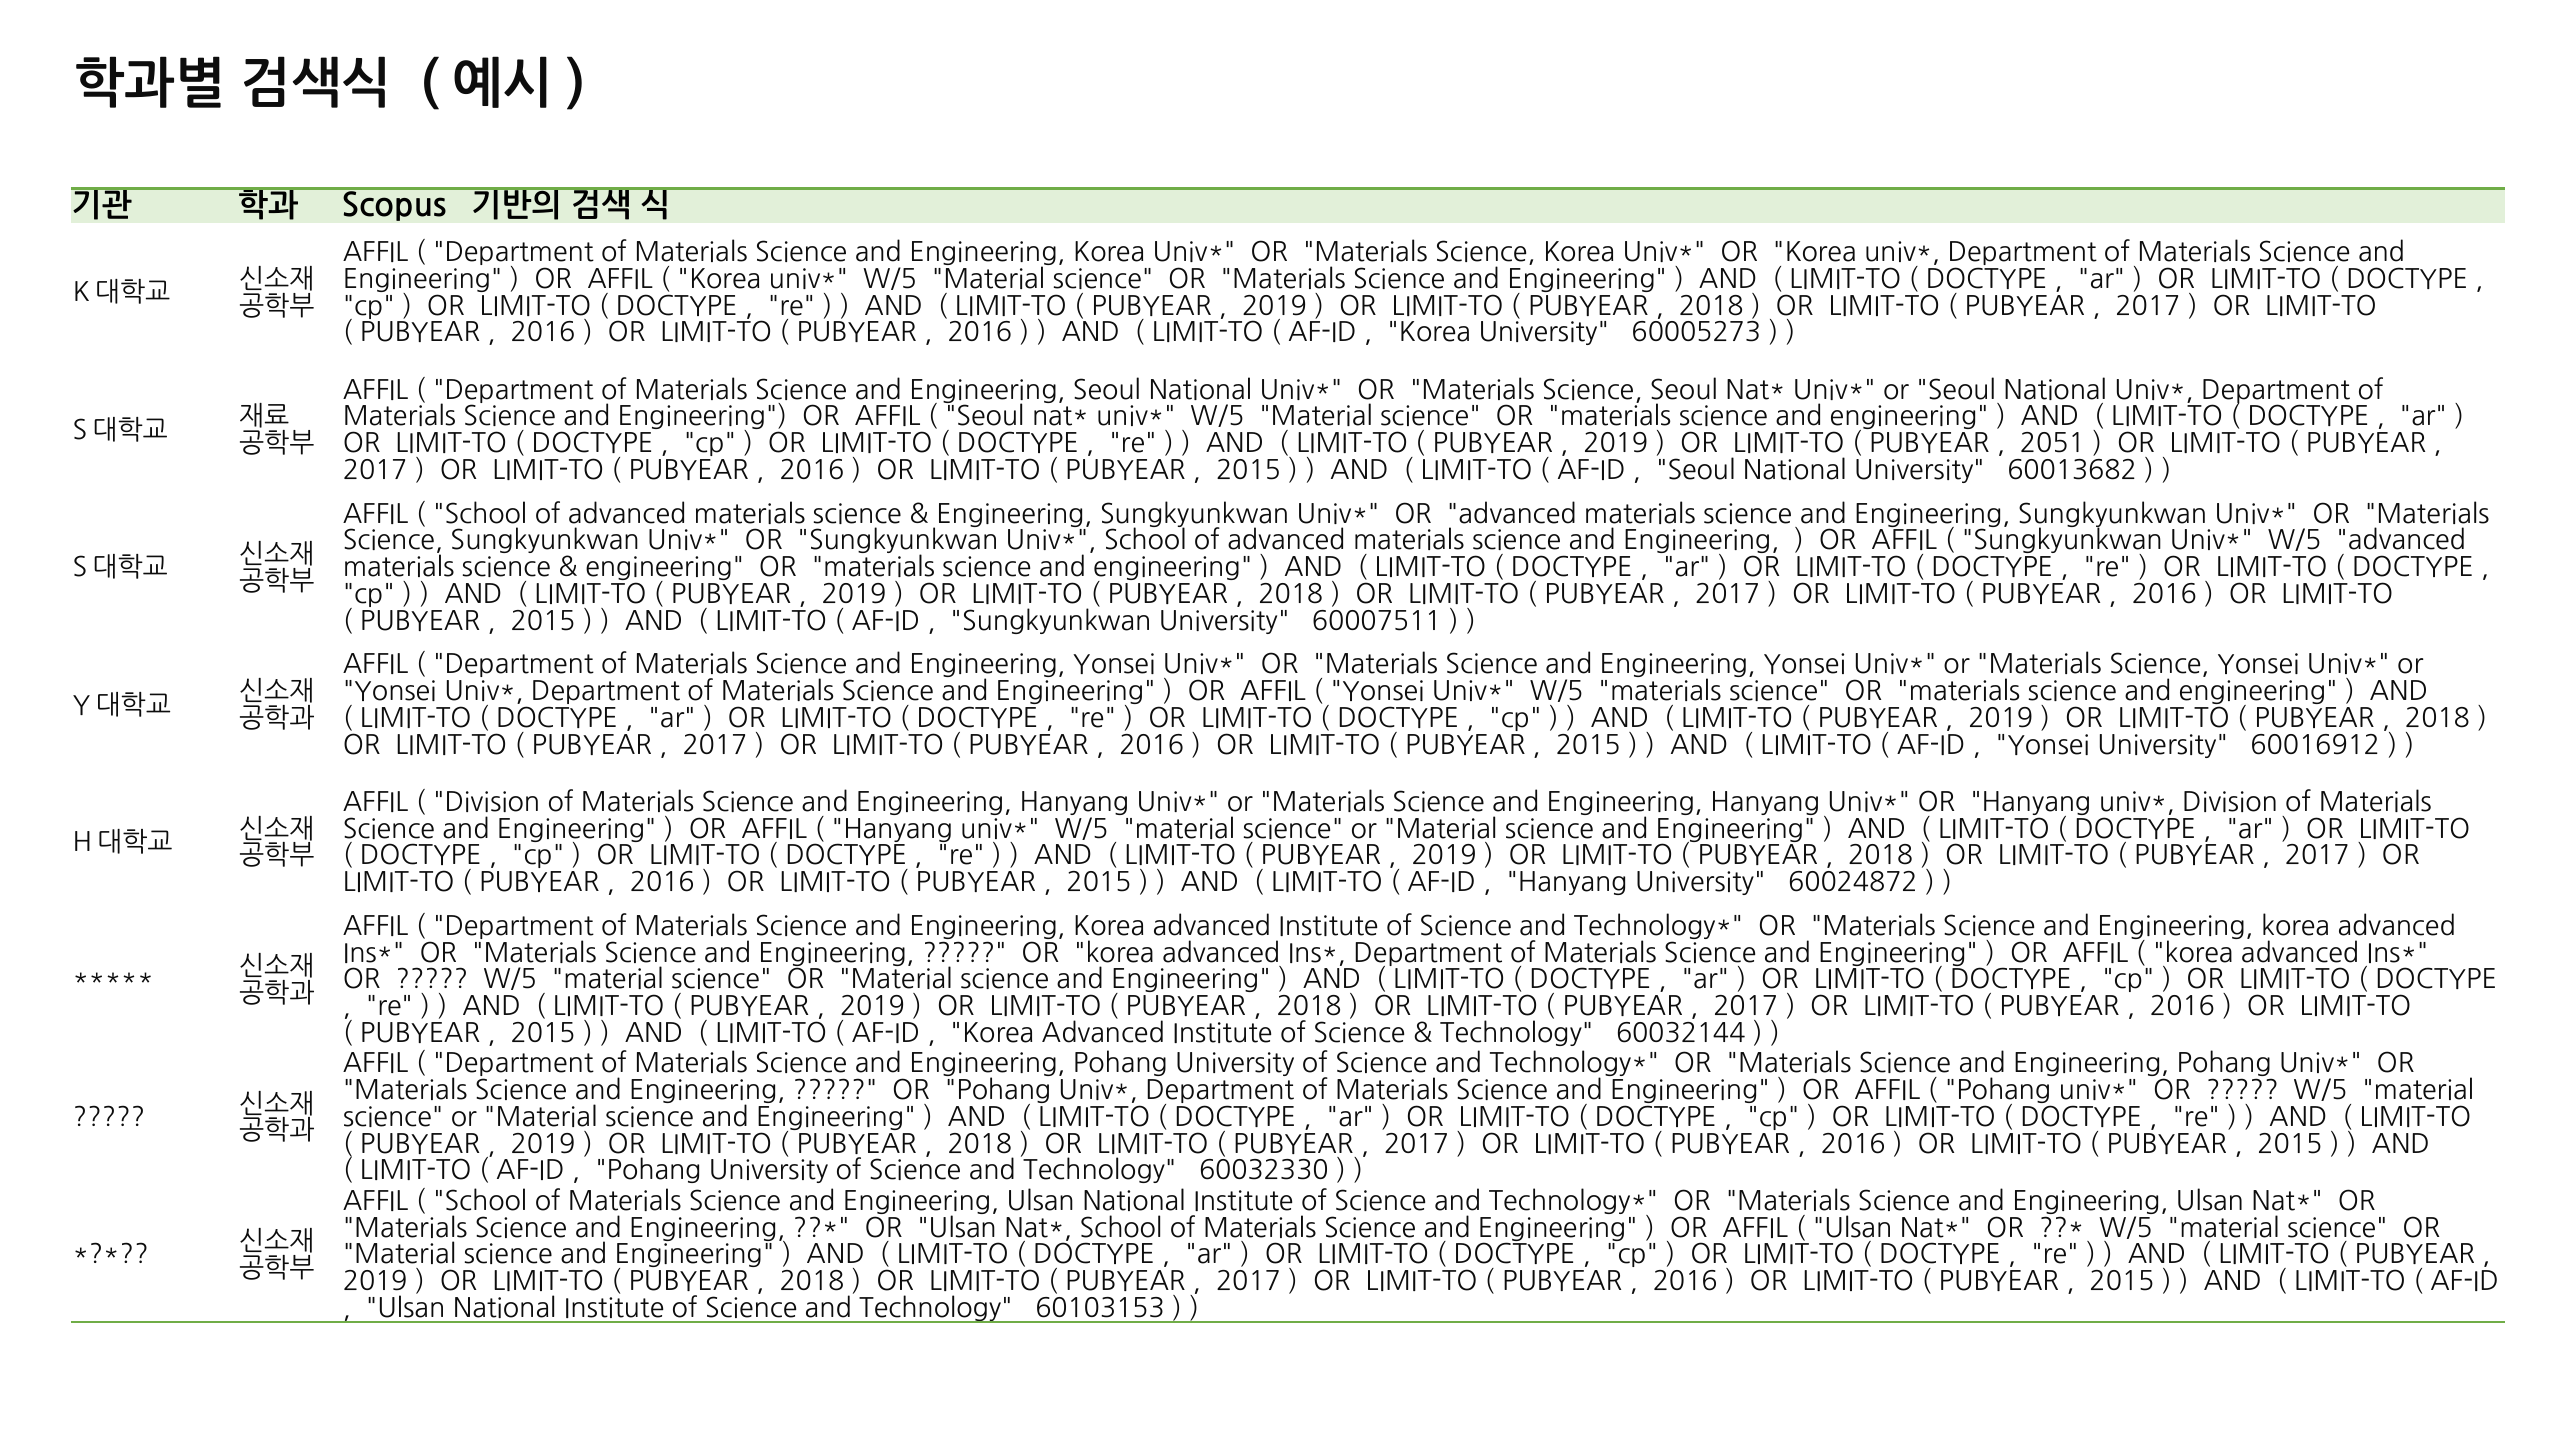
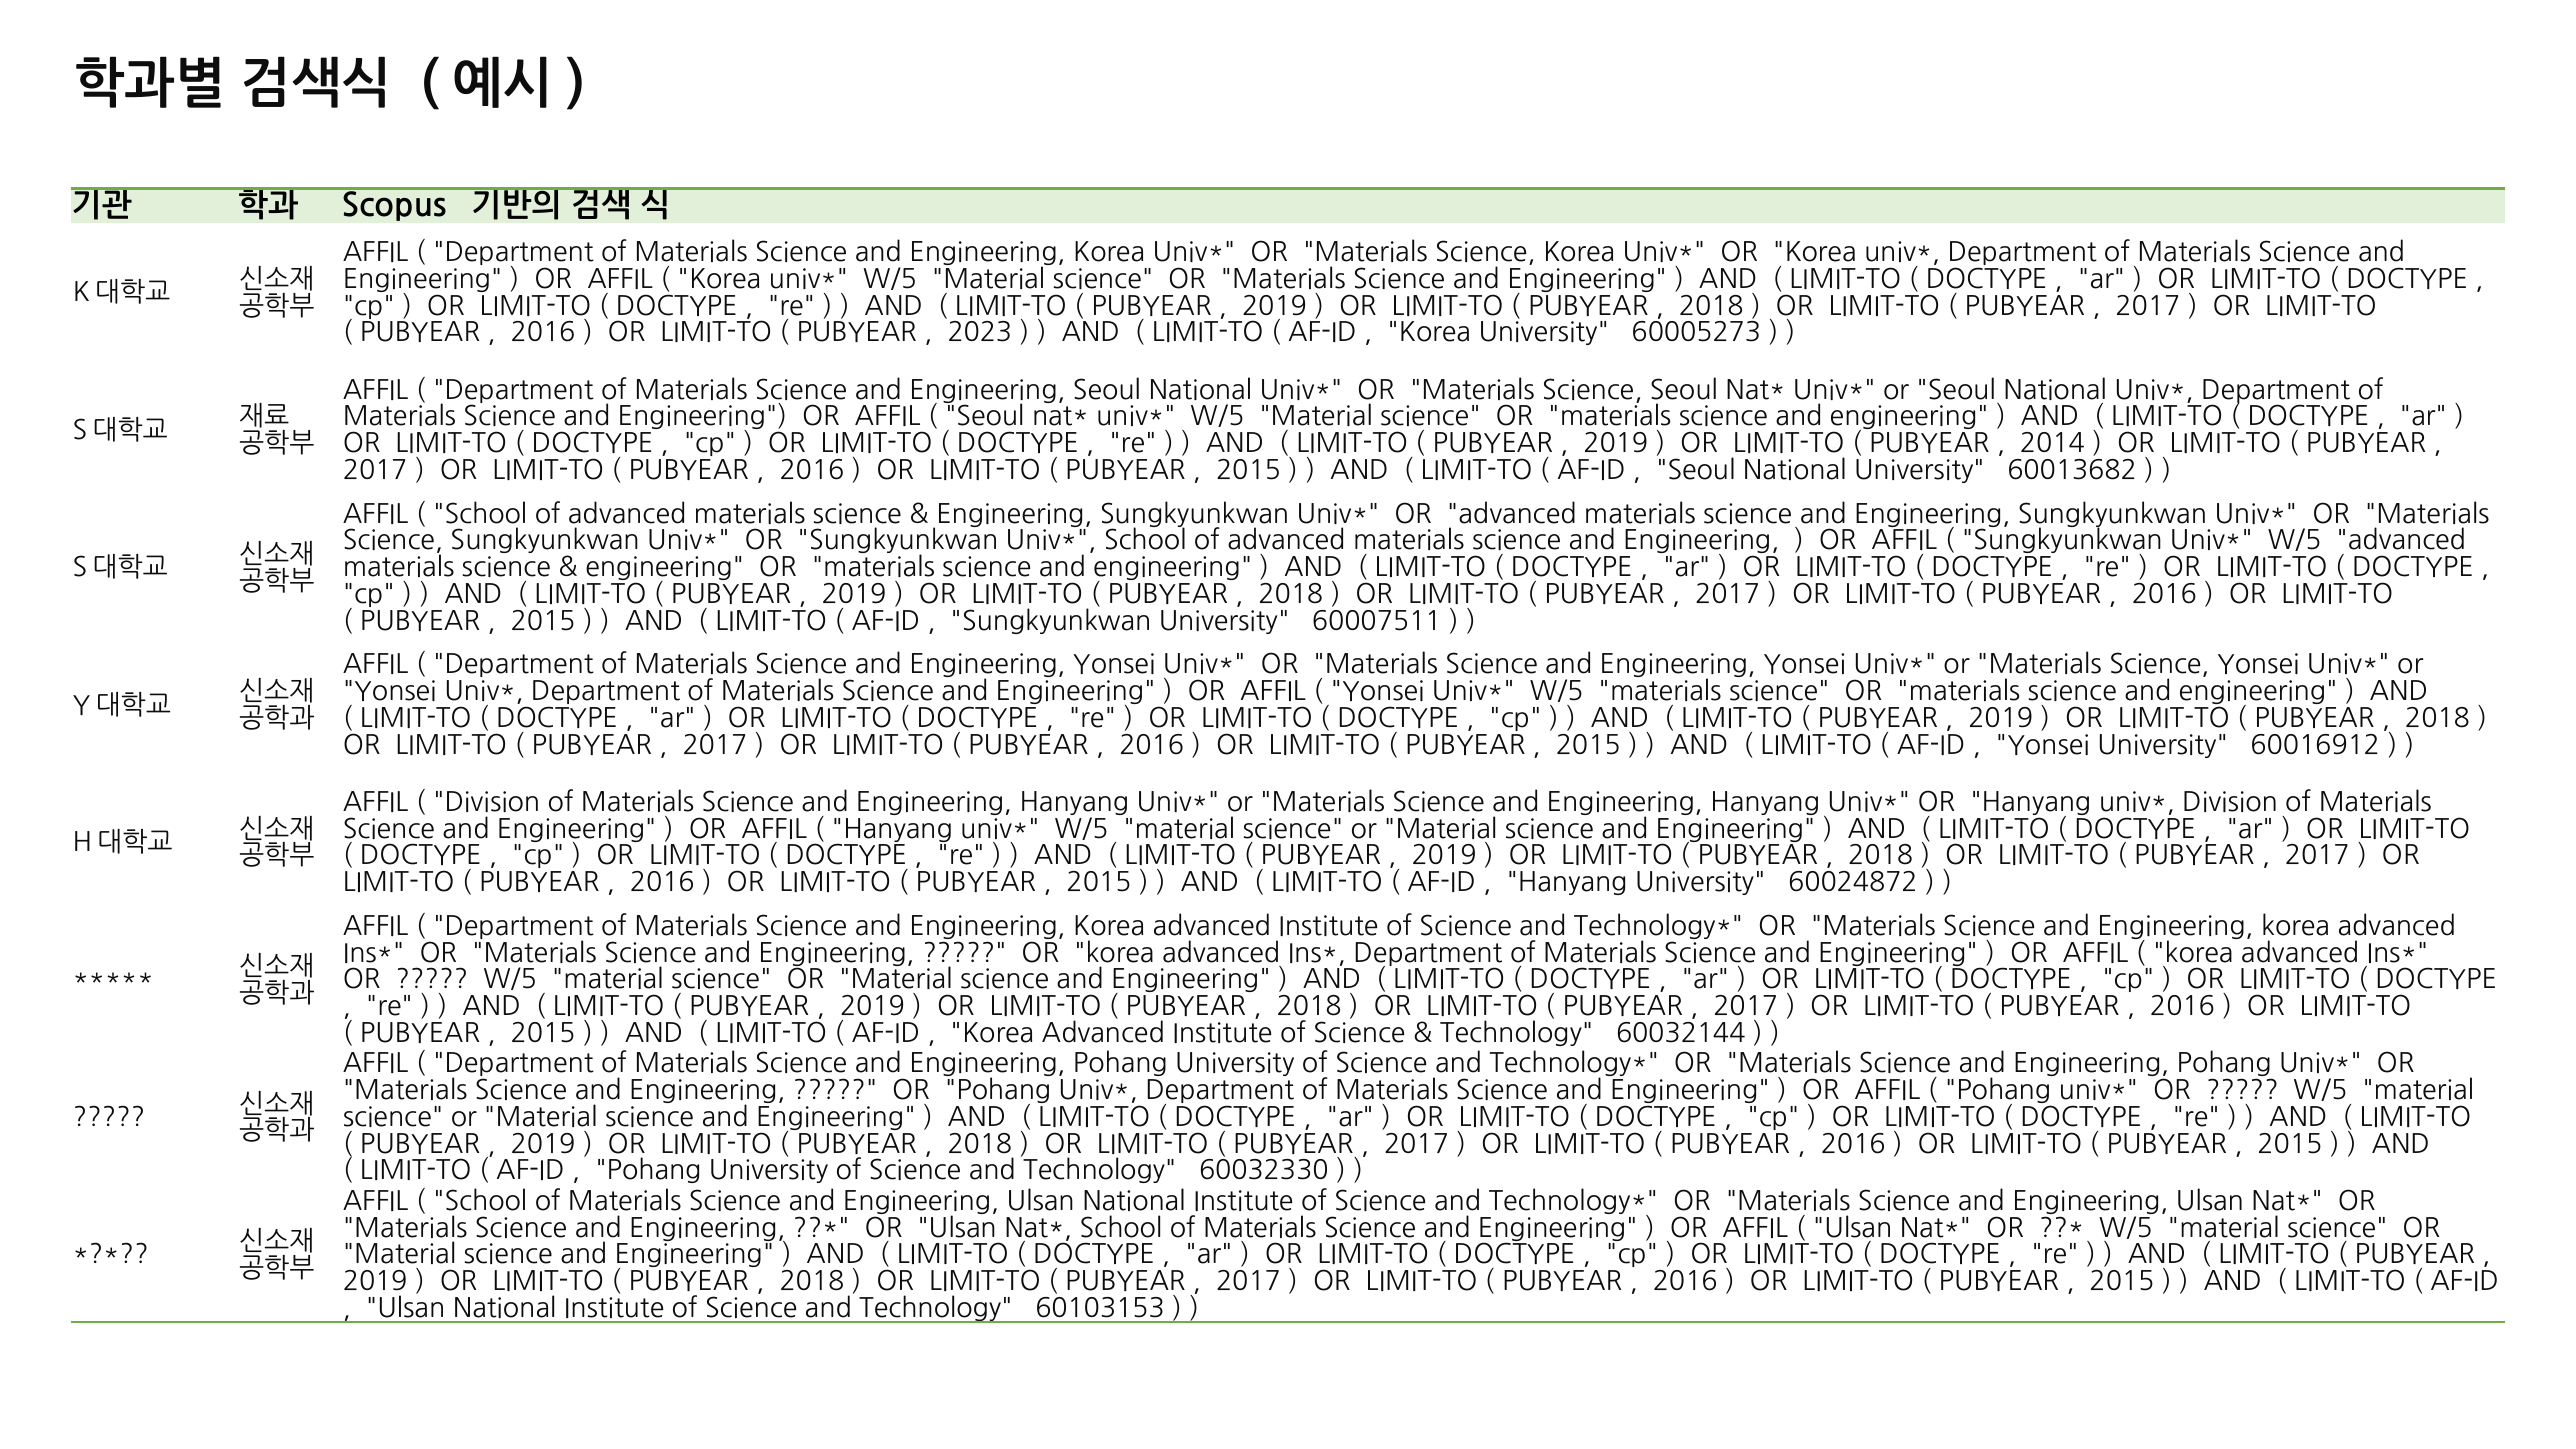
2016: 2016 -> 2023 (980, 333)
2051: 2051 -> 2014 (2052, 444)
